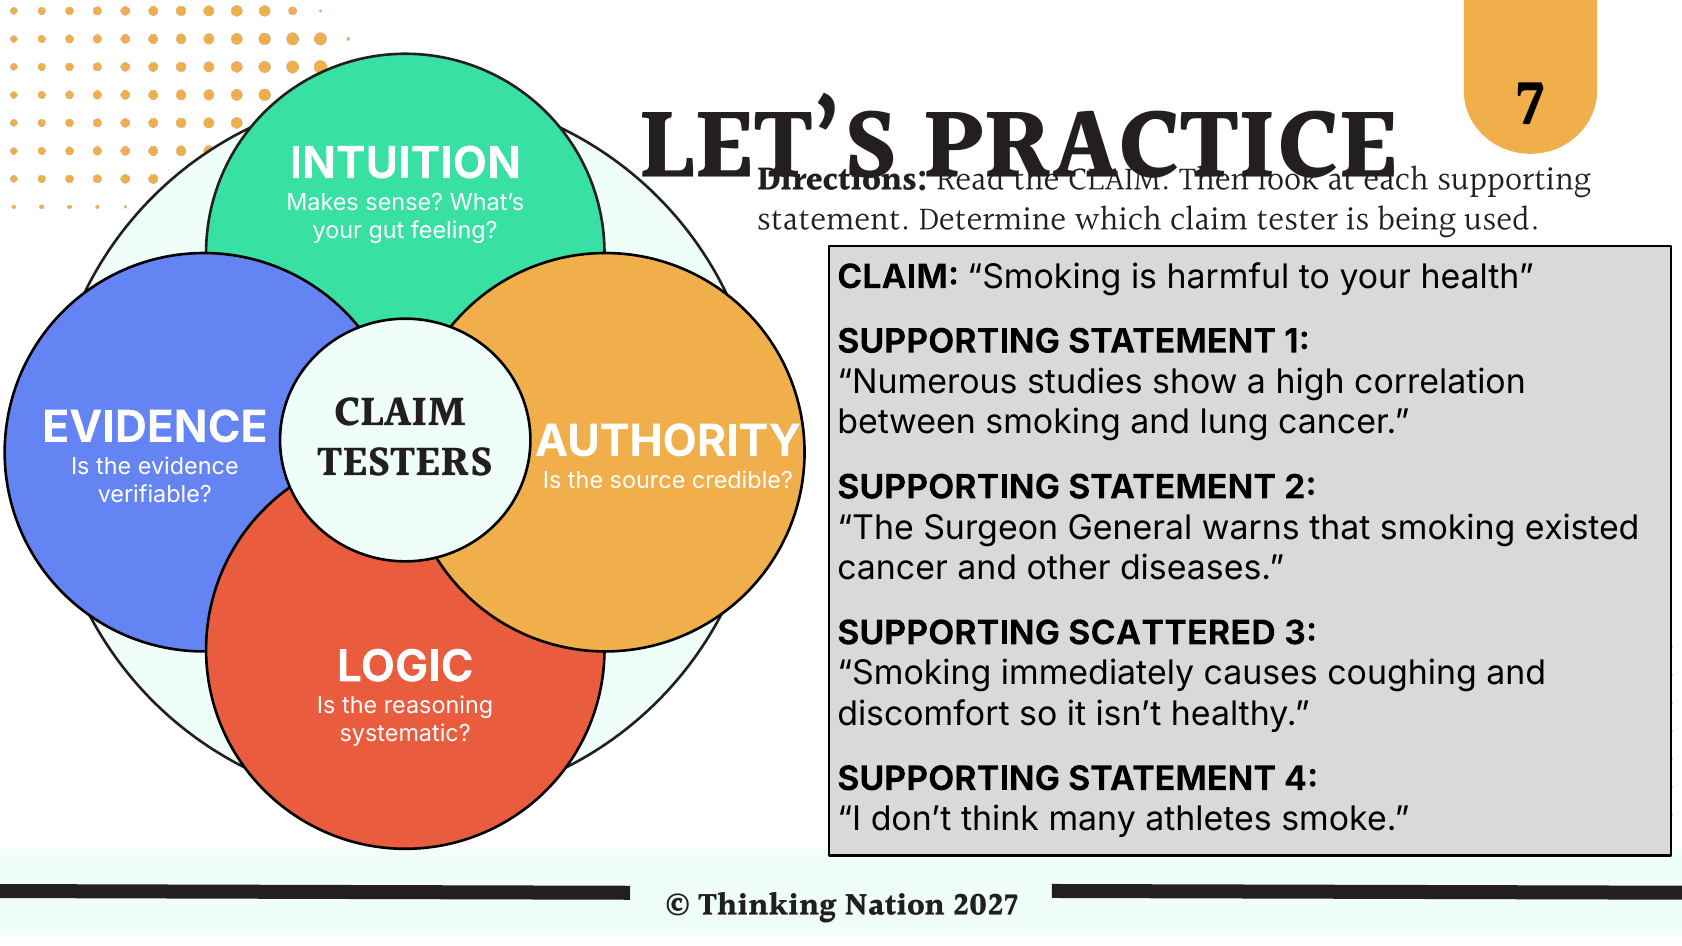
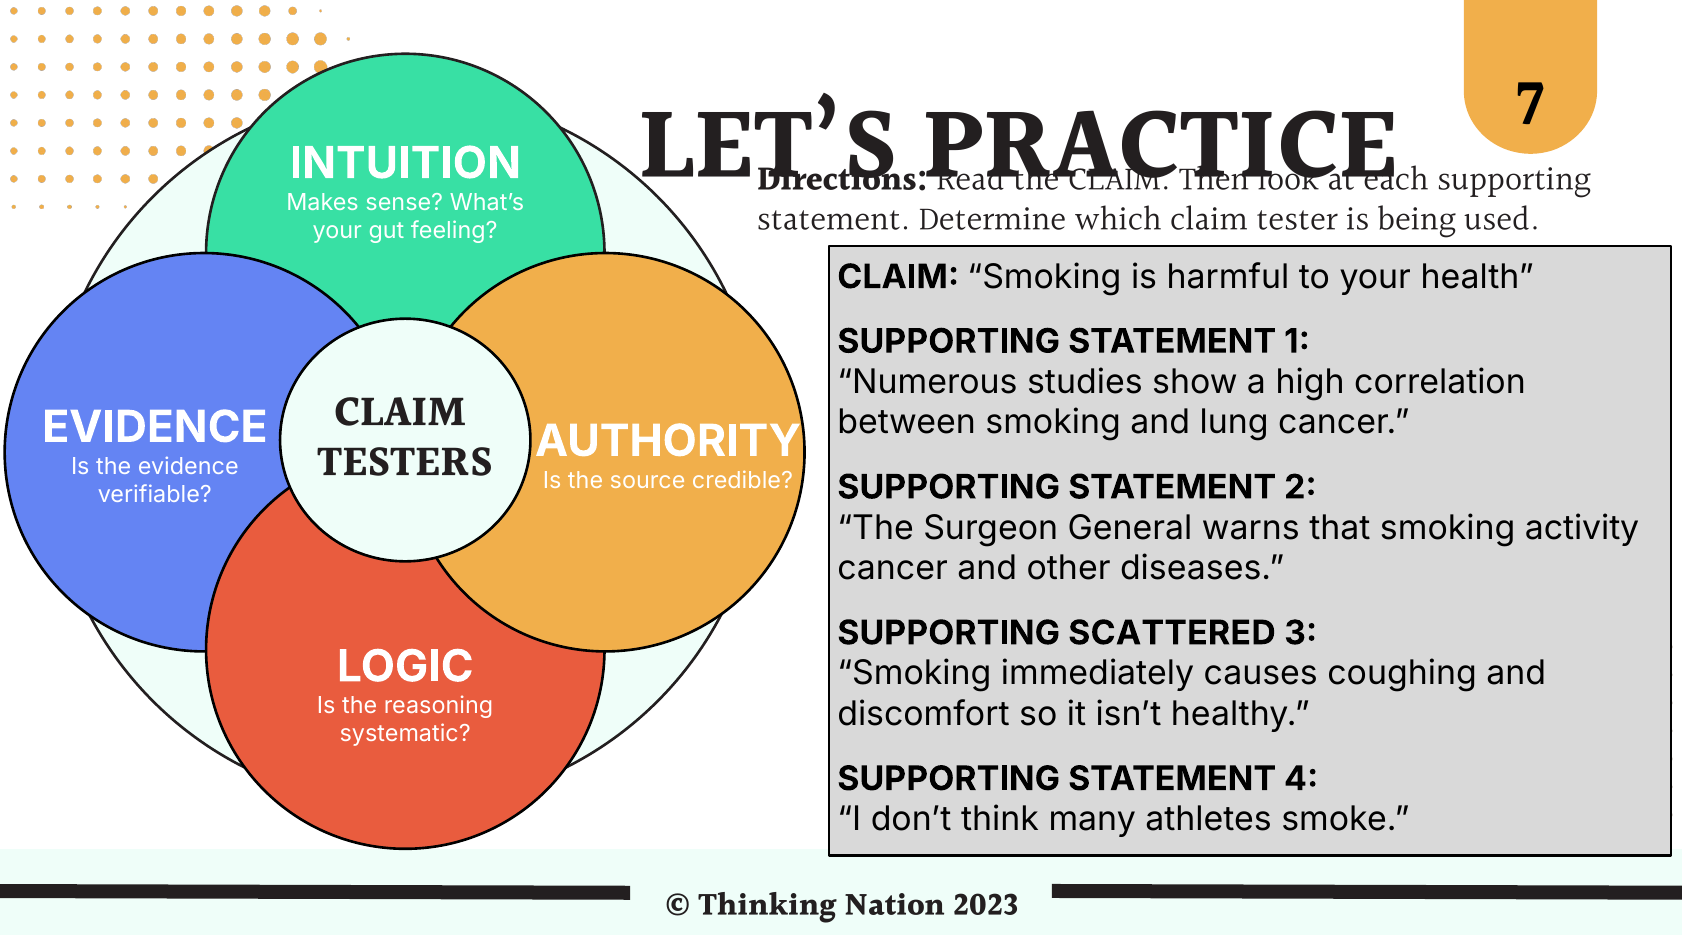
existed: existed -> activity (1582, 528)
2027: 2027 -> 2023 (986, 906)
